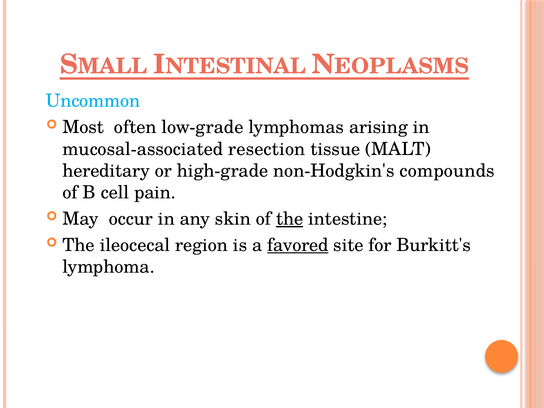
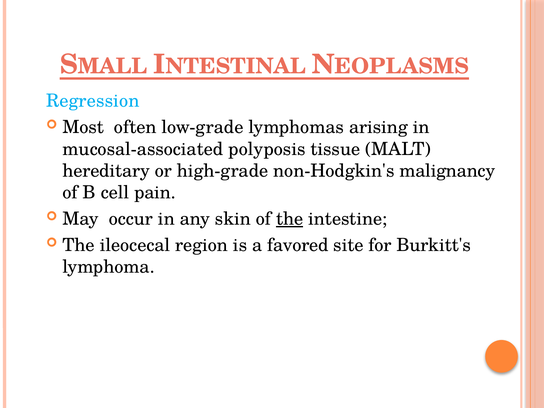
Uncommon: Uncommon -> Regression (93, 101)
resection: resection -> polyposis (267, 149)
compounds: compounds -> malignancy (447, 171)
favored underline: present -> none (298, 245)
